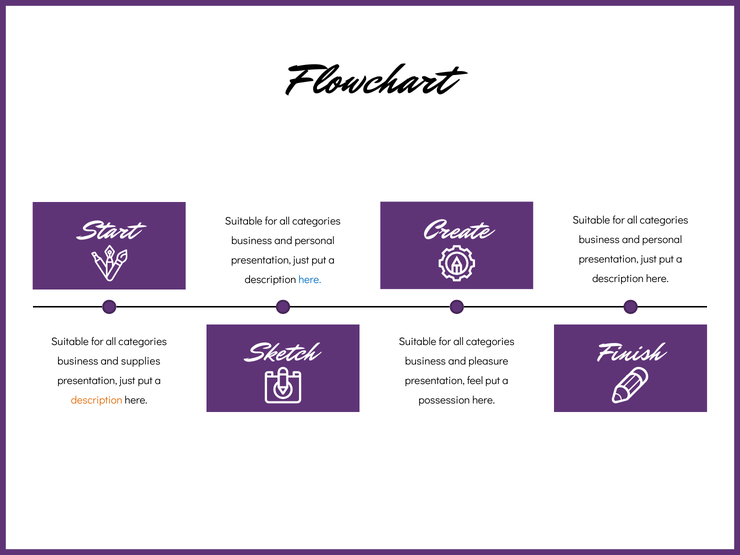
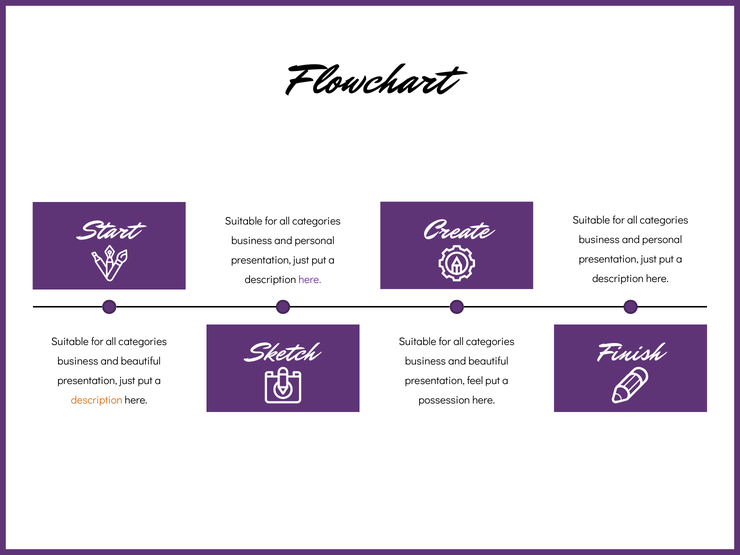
here colour: blue -> purple (310, 280)
supplies: supplies -> beautiful (141, 361)
pleasure: pleasure -> beautiful (488, 361)
